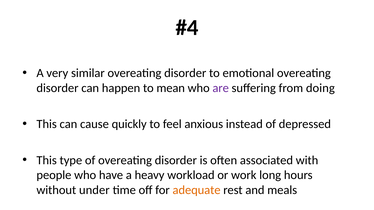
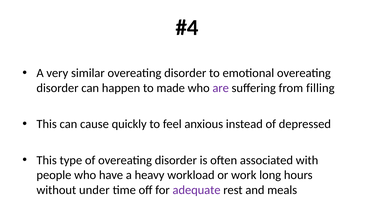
mean: mean -> made (171, 88)
doing: doing -> filling (320, 88)
adequate colour: orange -> purple (197, 190)
